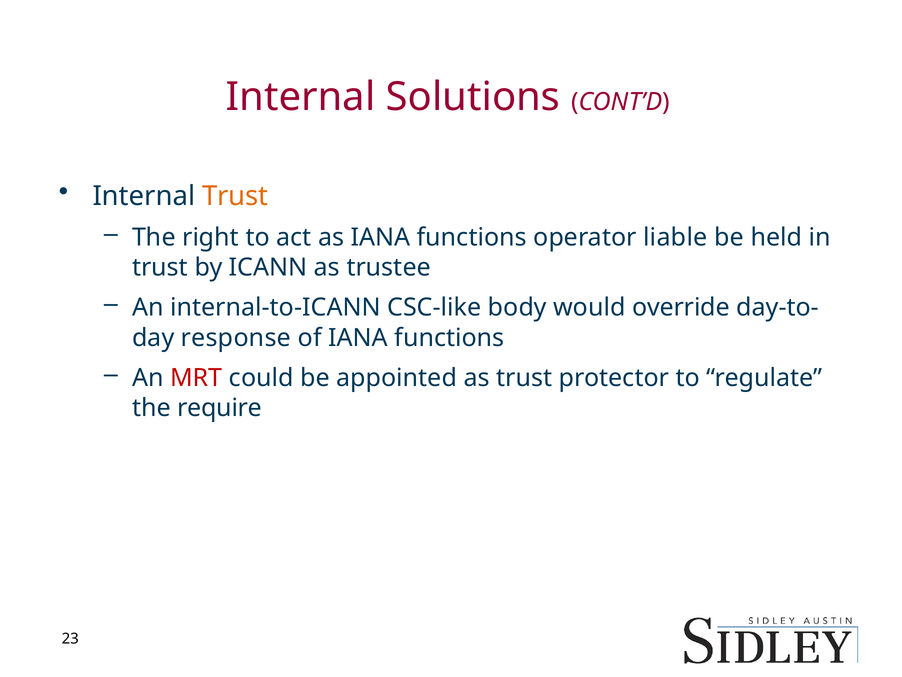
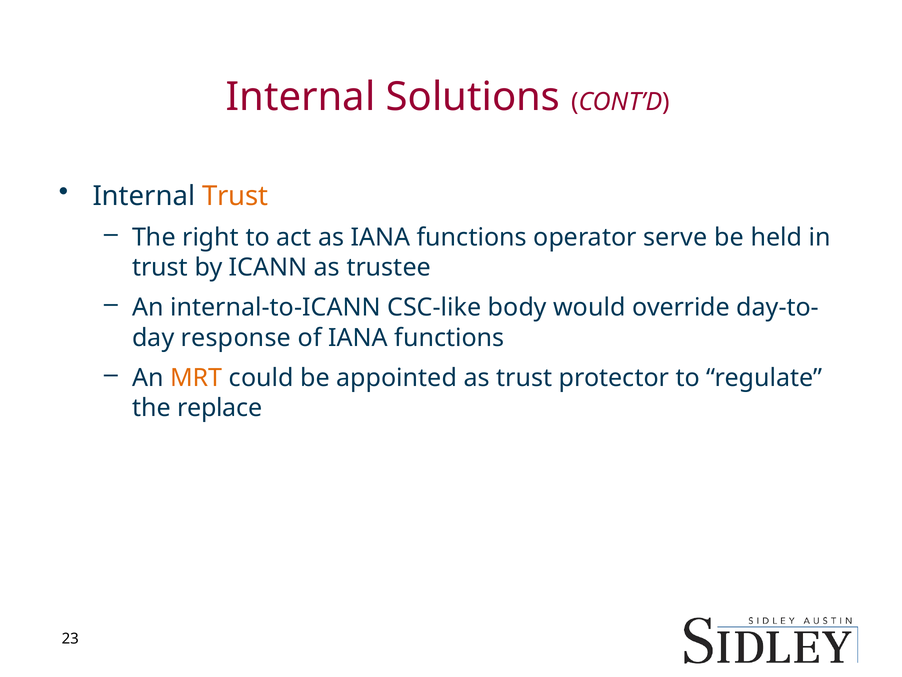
liable: liable -> serve (675, 237)
MRT colour: red -> orange (196, 378)
require: require -> replace (220, 408)
